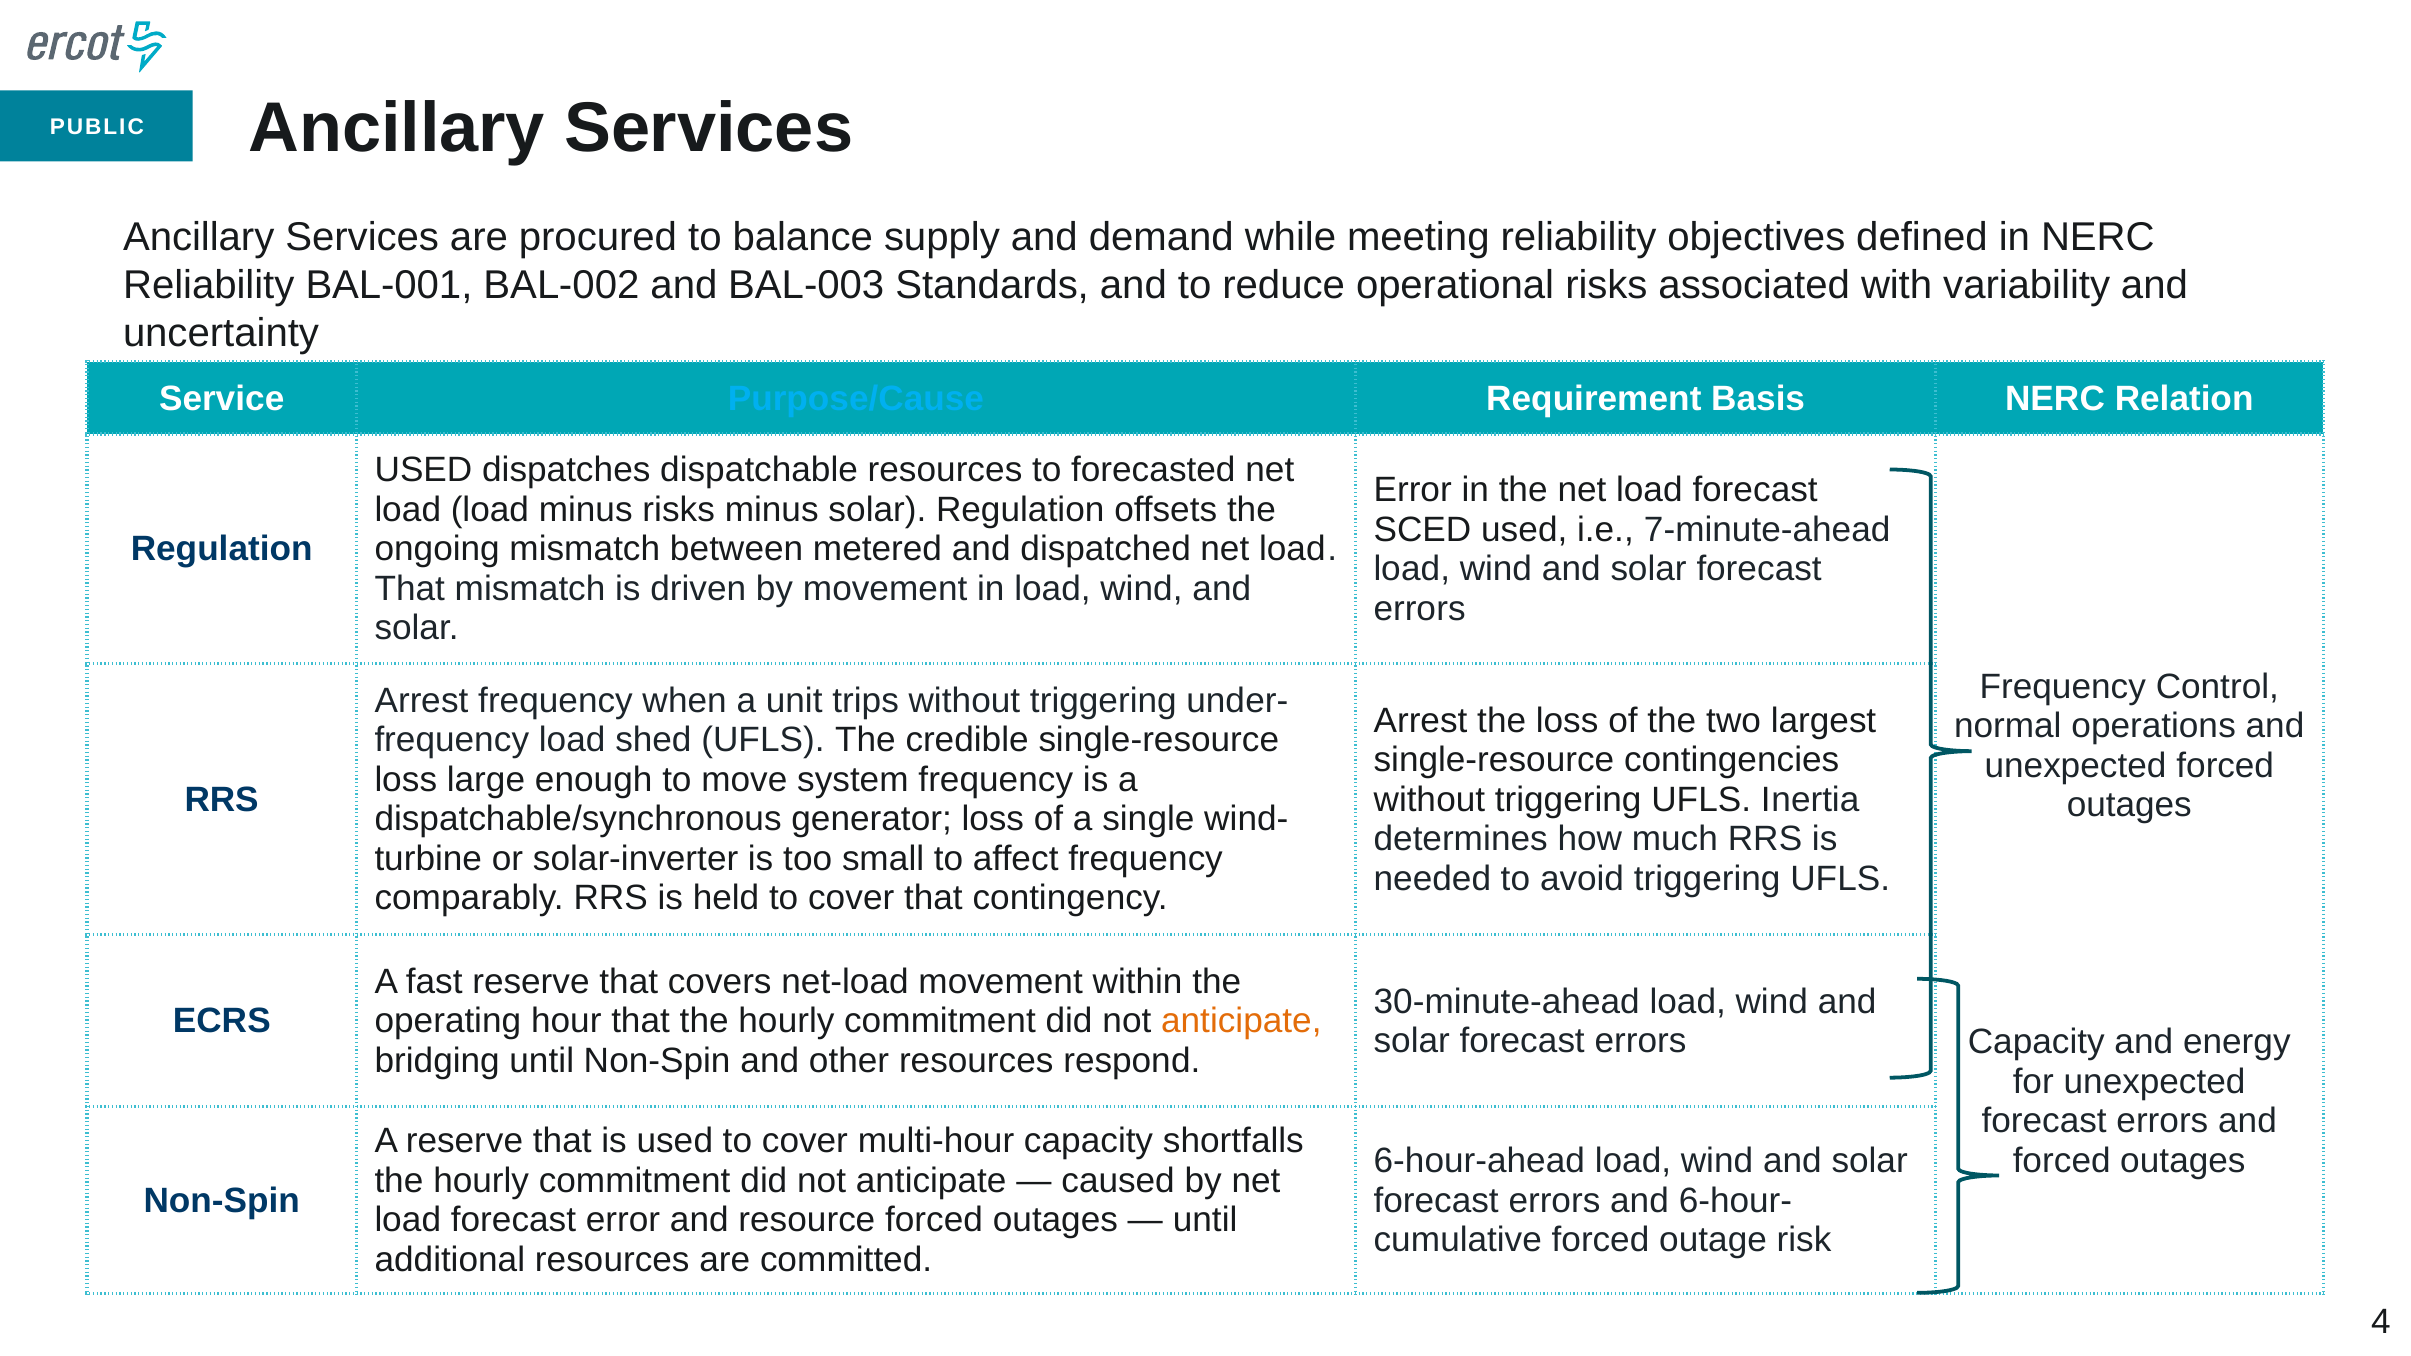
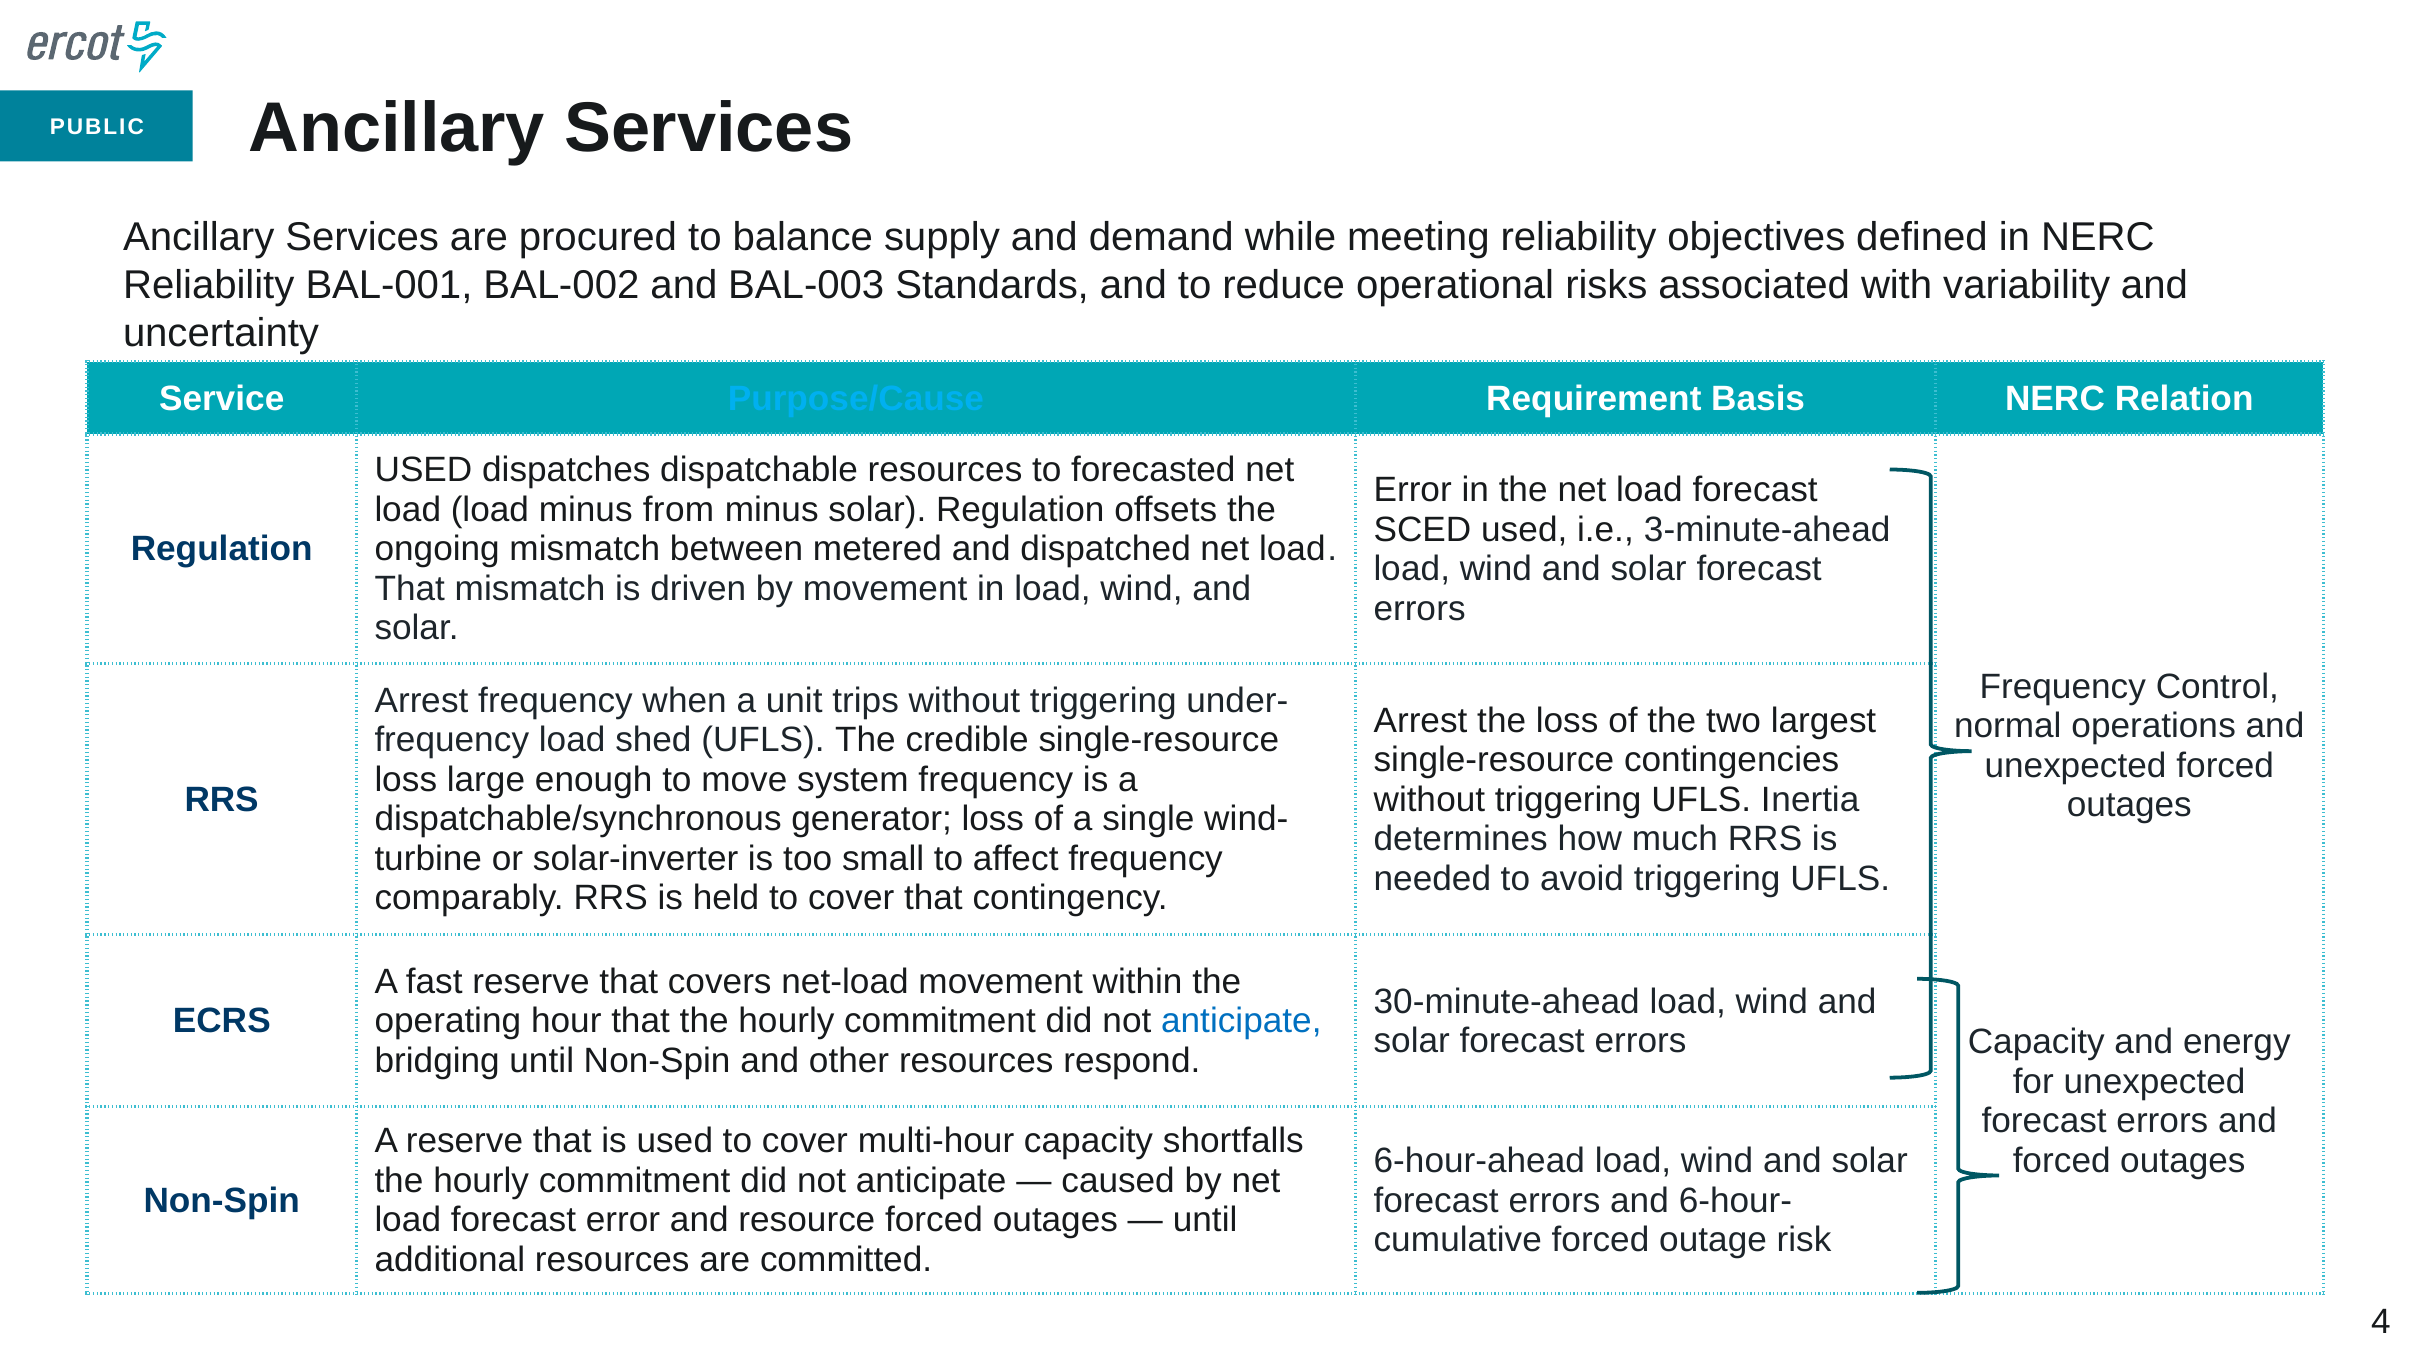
minus risks: risks -> from (679, 510)
7-minute-ahead: 7-minute-ahead -> 3-minute-ahead (1767, 530)
anticipate colour: orange -> blue (1241, 1021)
